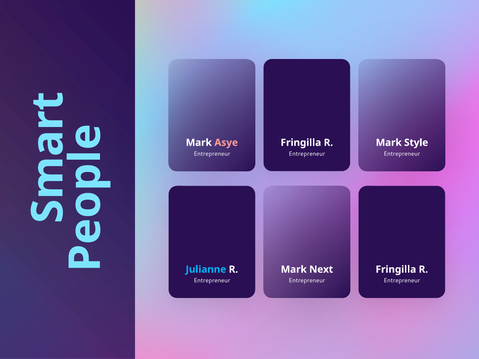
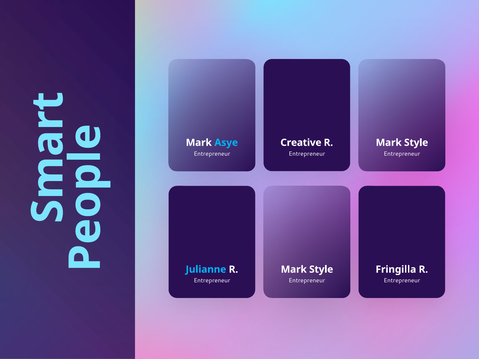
Asye colour: pink -> light blue (226, 143)
Fringilla: Fringilla -> Creative (301, 143)
Next: Next -> Style (321, 270)
